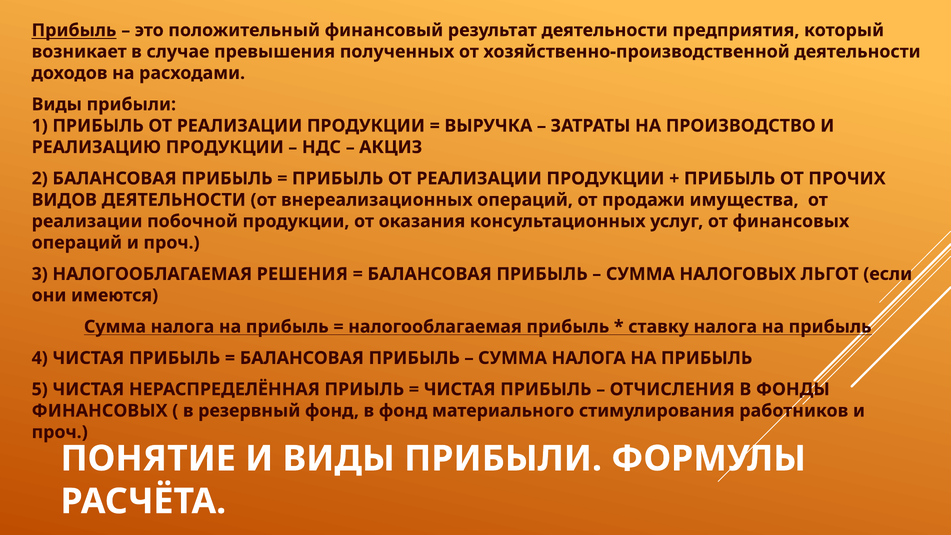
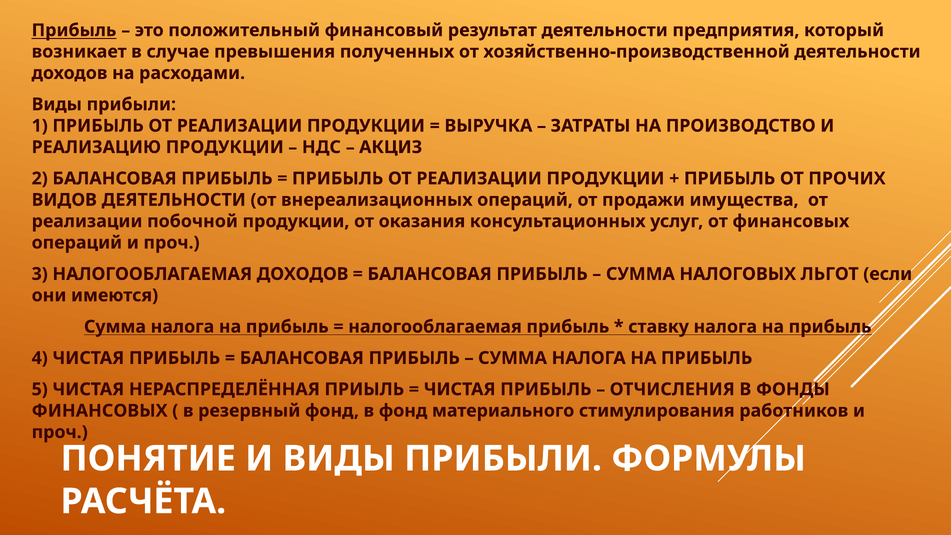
НАЛОГООБЛАГАЕМАЯ РЕШЕНИЯ: РЕШЕНИЯ -> ДОХОДОВ (303, 274)
